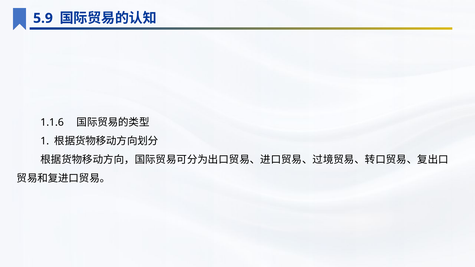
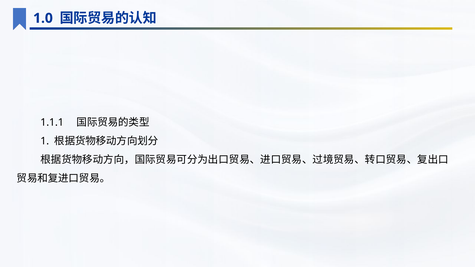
5.9: 5.9 -> 1.0 (43, 18)
1.1.6: 1.1.6 -> 1.1.1 (52, 122)
